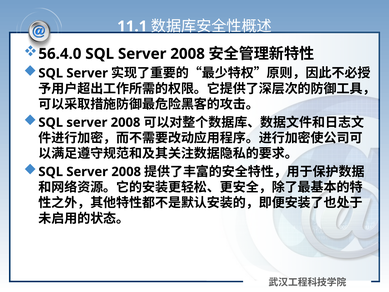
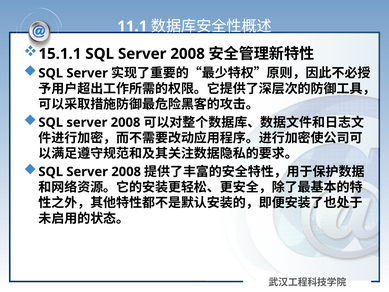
56.4.0: 56.4.0 -> 15.1.1 (60, 54)
